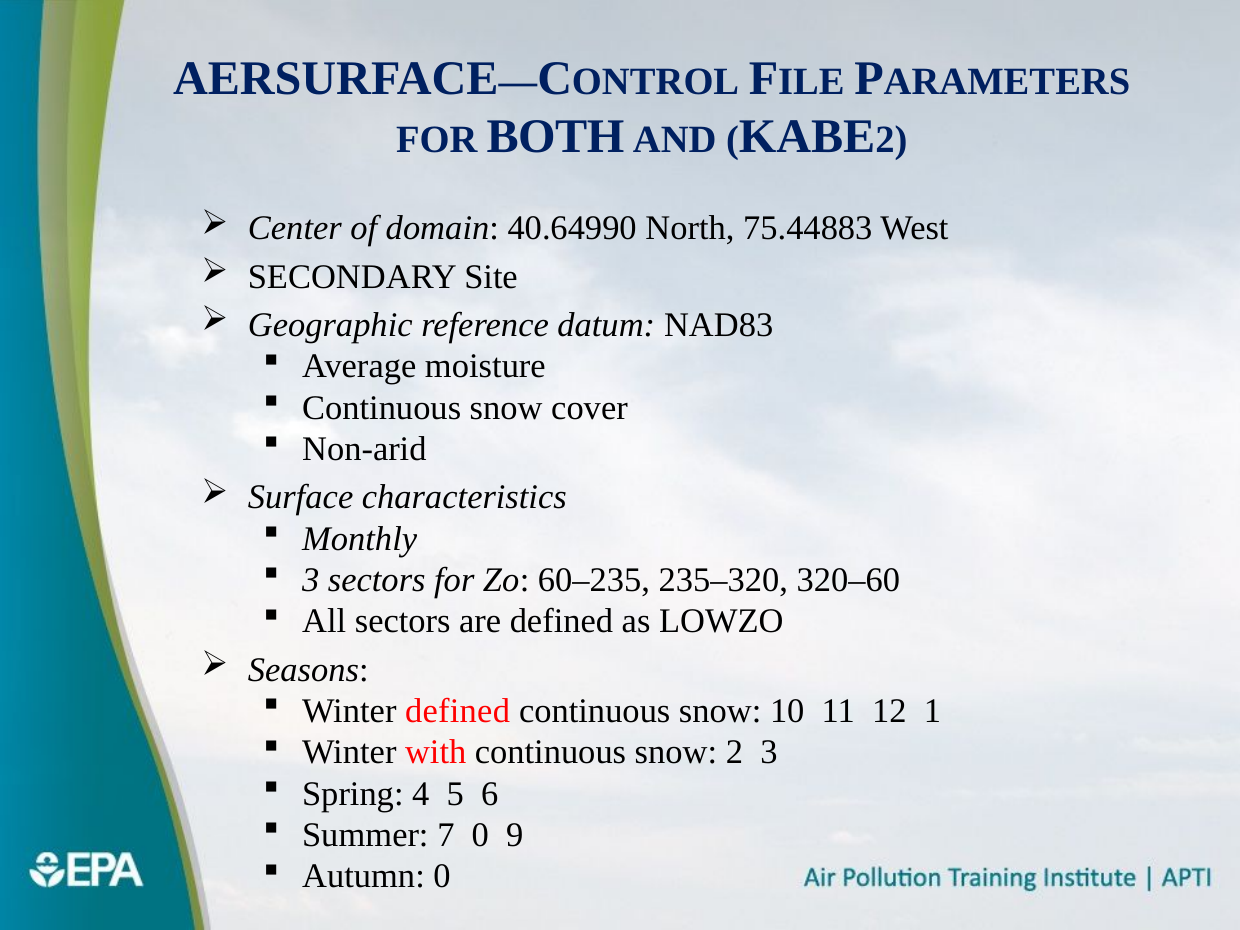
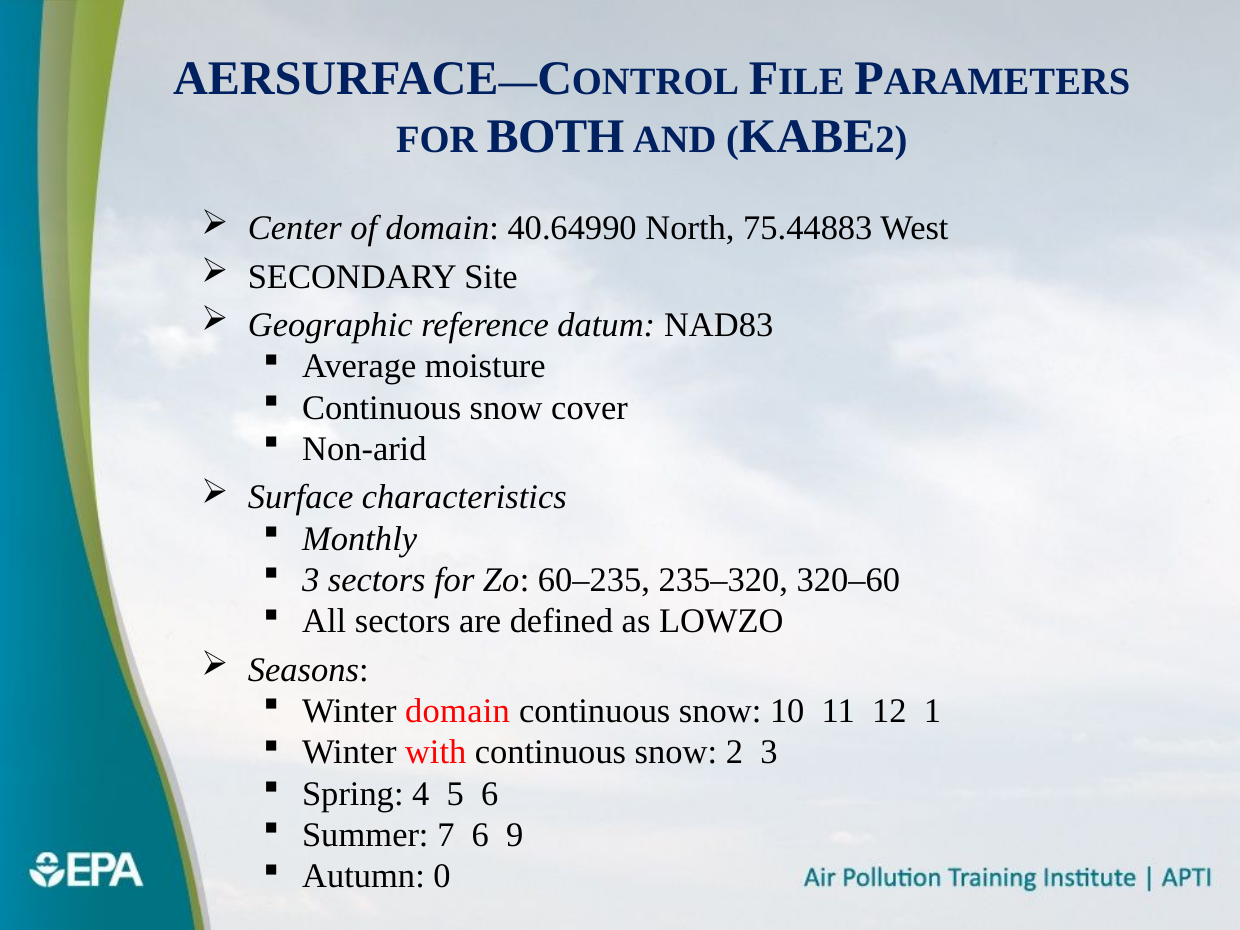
Winter defined: defined -> domain (458, 711)
7 0: 0 -> 6 (480, 835)
